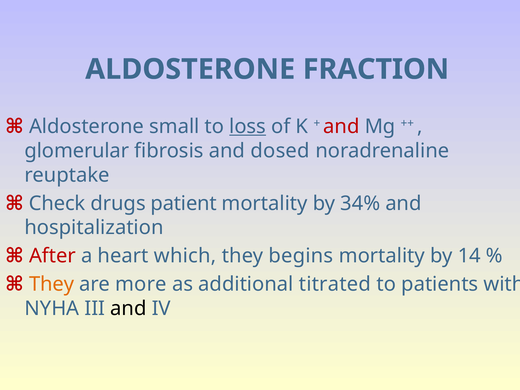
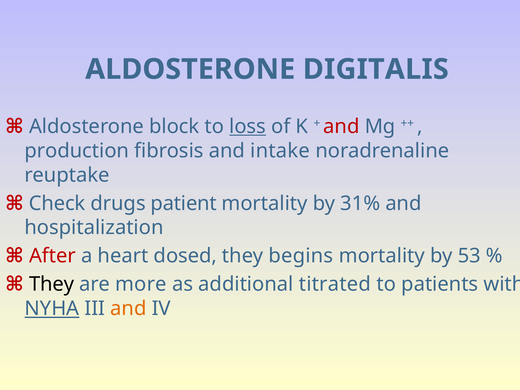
FRACTION: FRACTION -> DIGITALIS (376, 69)
small: small -> block (174, 126)
glomerular: glomerular -> production (77, 151)
dosed: dosed -> intake (280, 151)
34%: 34% -> 31% (360, 203)
which: which -> dosed (185, 256)
14: 14 -> 53 (469, 256)
They colour: orange -> black (52, 284)
NYHA underline: none -> present (52, 309)
and colour: black -> orange (128, 309)
